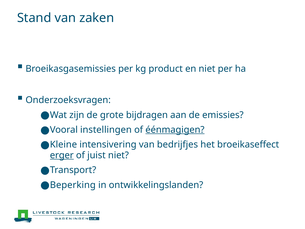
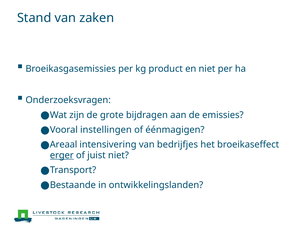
éénmagigen underline: present -> none (175, 130)
Kleine: Kleine -> Areaal (64, 144)
Beperking: Beperking -> Bestaande (73, 185)
